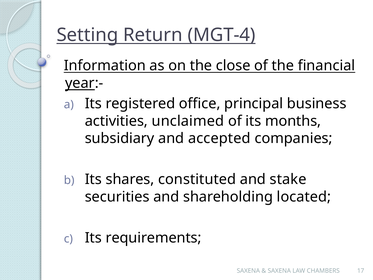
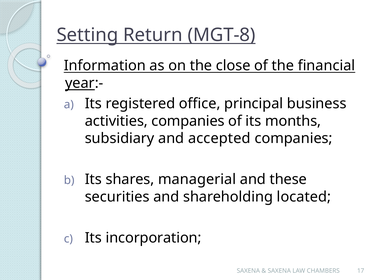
MGT-4: MGT-4 -> MGT-8 (222, 35)
activities unclaimed: unclaimed -> companies (188, 121)
constituted: constituted -> managerial (197, 179)
stake: stake -> these (288, 179)
requirements: requirements -> incorporation (154, 238)
